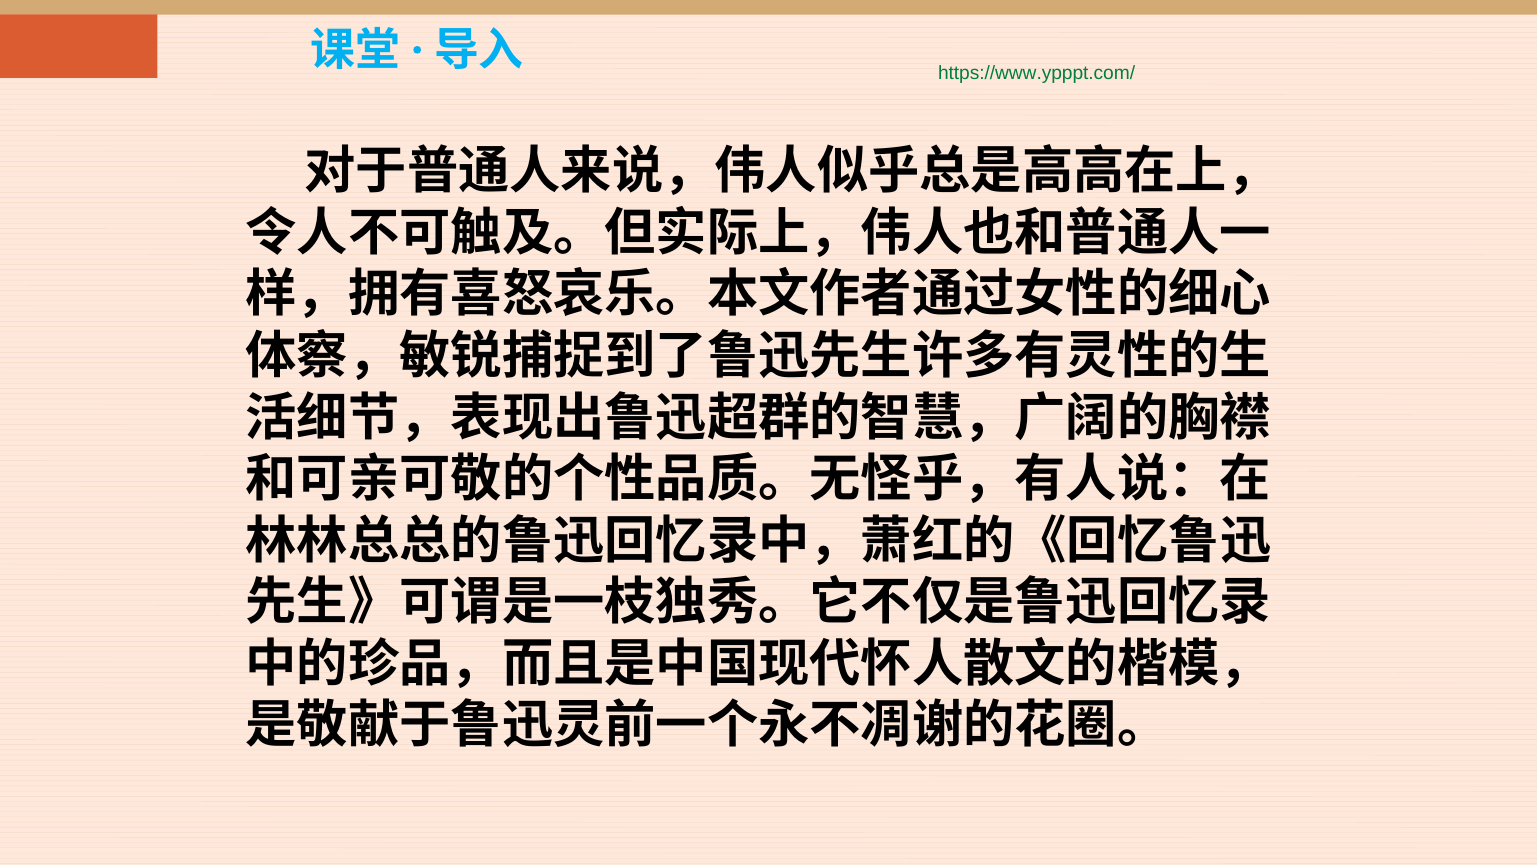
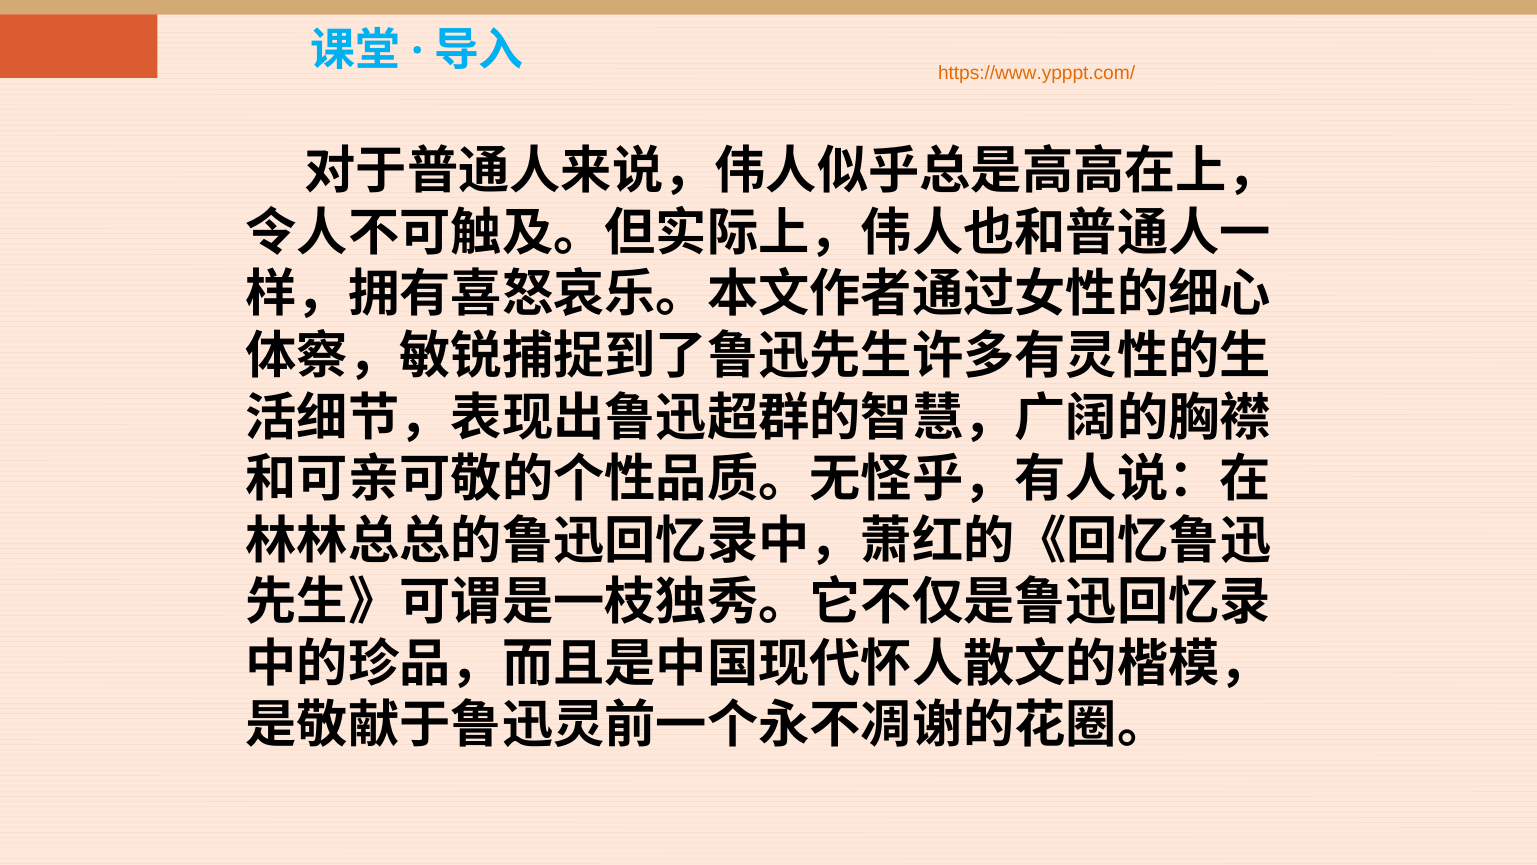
https://www.ypppt.com/ colour: green -> orange (1037, 73)
